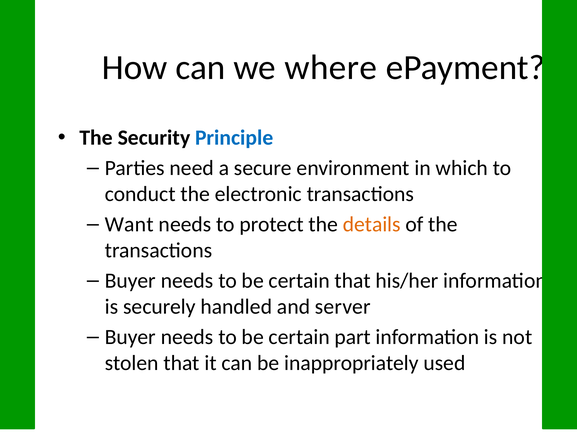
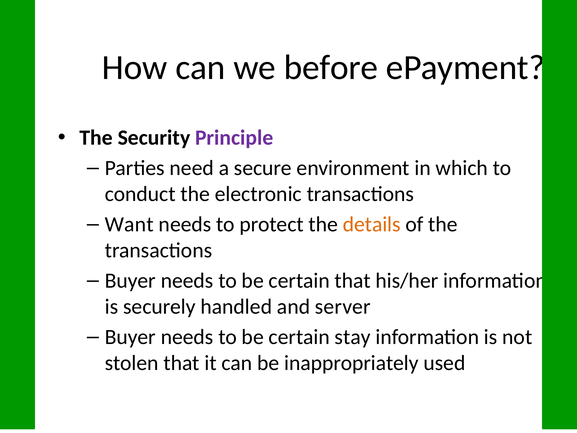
where: where -> before (331, 67)
Principle colour: blue -> purple (234, 138)
part: part -> stay (353, 337)
